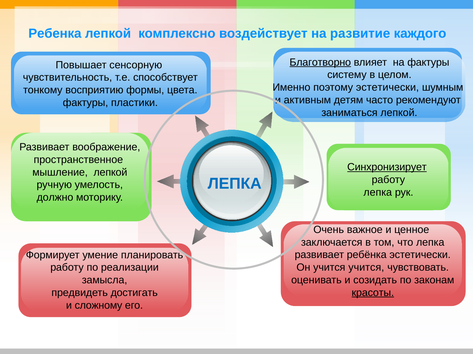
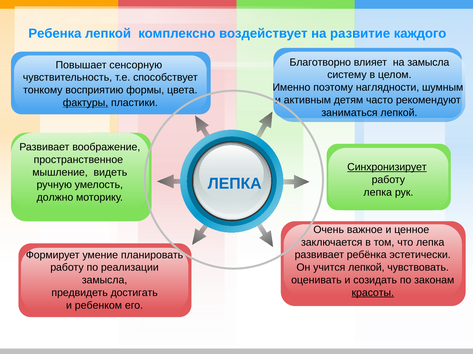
Благотворно underline: present -> none (320, 62)
на фактуры: фактуры -> замысла (428, 62)
эстетически: эстетически -> наглядности (388, 88)
фактуры underline: none -> present (85, 103)
мышление лепкой: лепкой -> видеть (110, 173)
учится: учится -> лепкой (366, 268)
сложному: сложному -> ребенком (98, 306)
